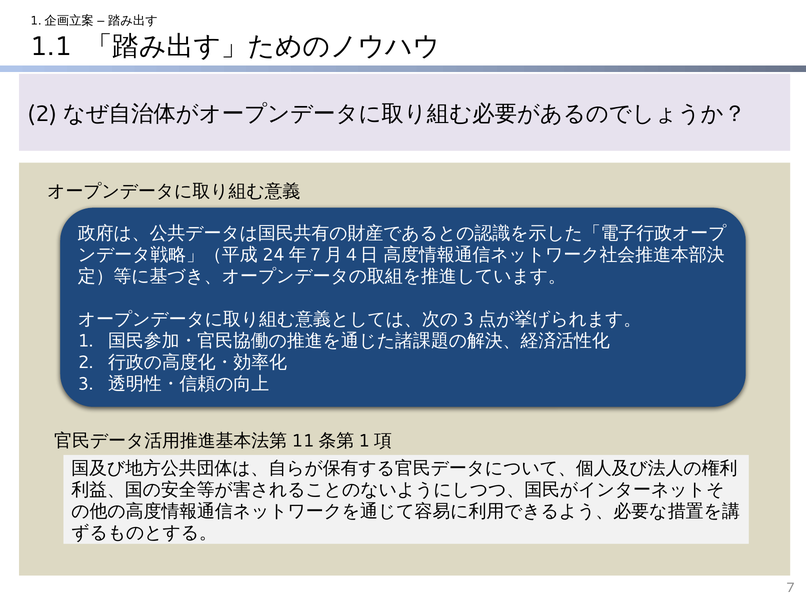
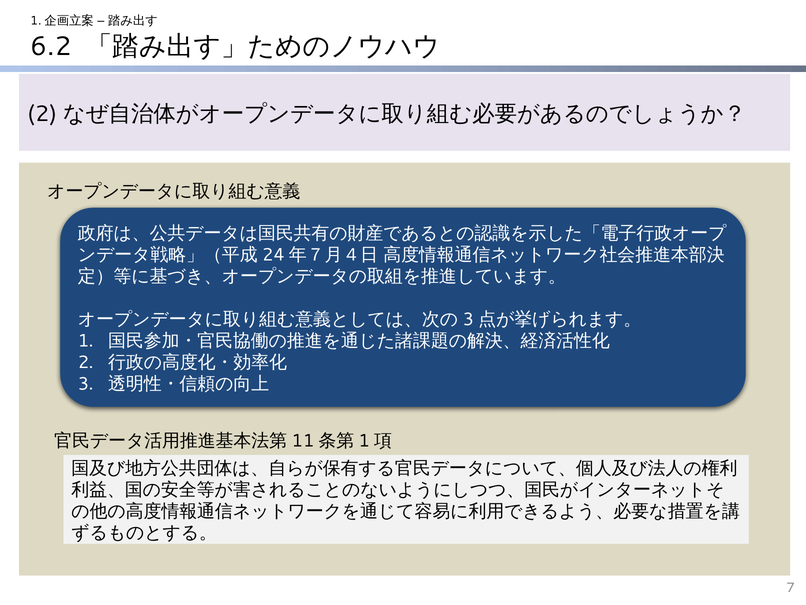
1.1: 1.1 -> 6.2 (51, 46)
